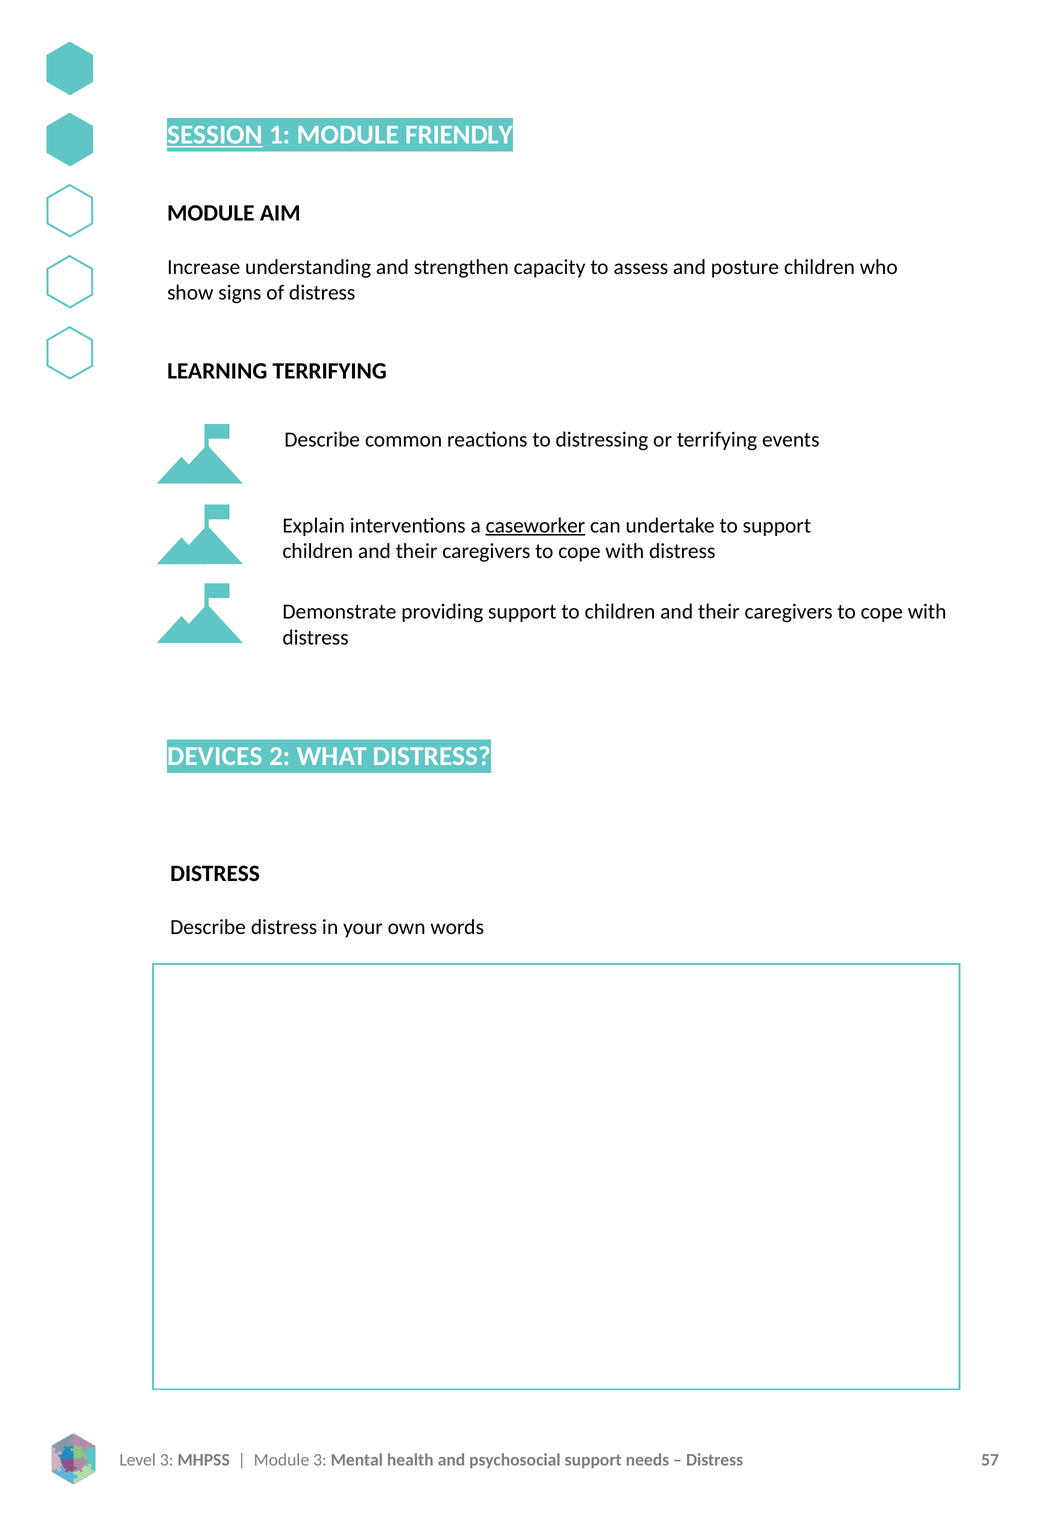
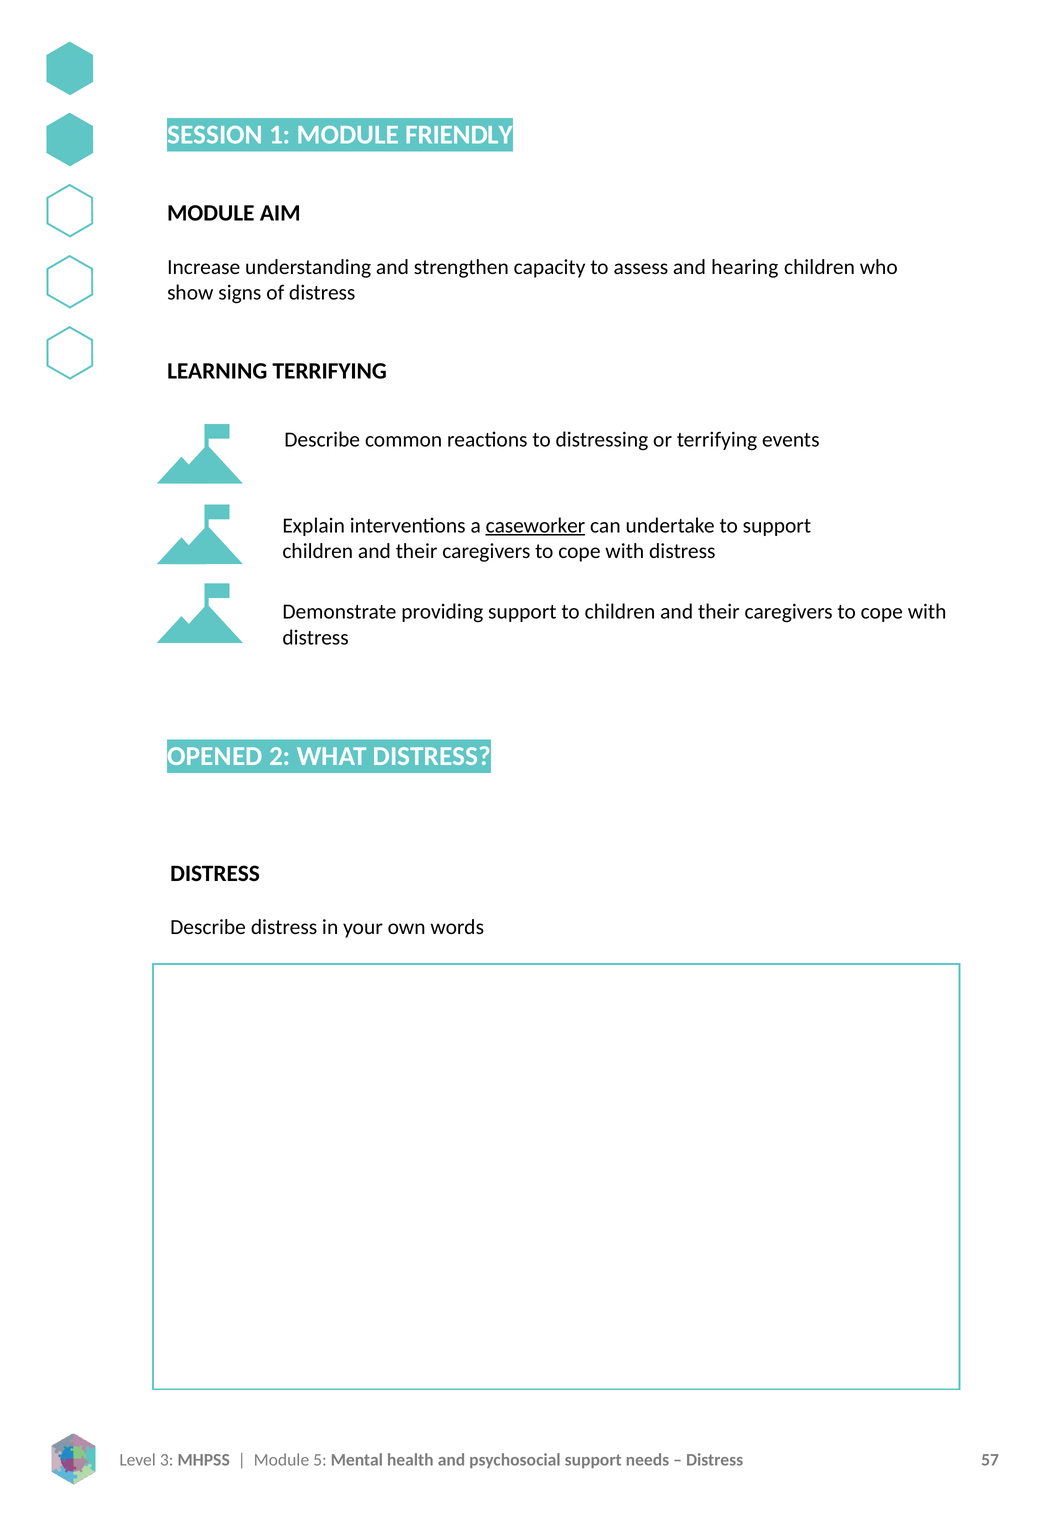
SESSION underline: present -> none (215, 135)
posture: posture -> hearing (745, 267)
DEVICES: DEVICES -> OPENED (215, 757)
Module 3: 3 -> 5 (320, 1461)
